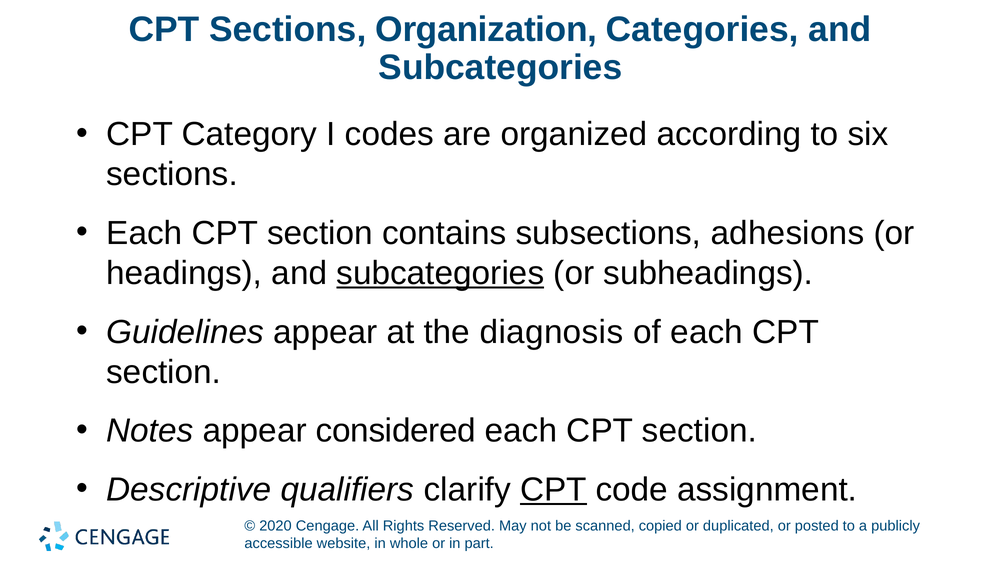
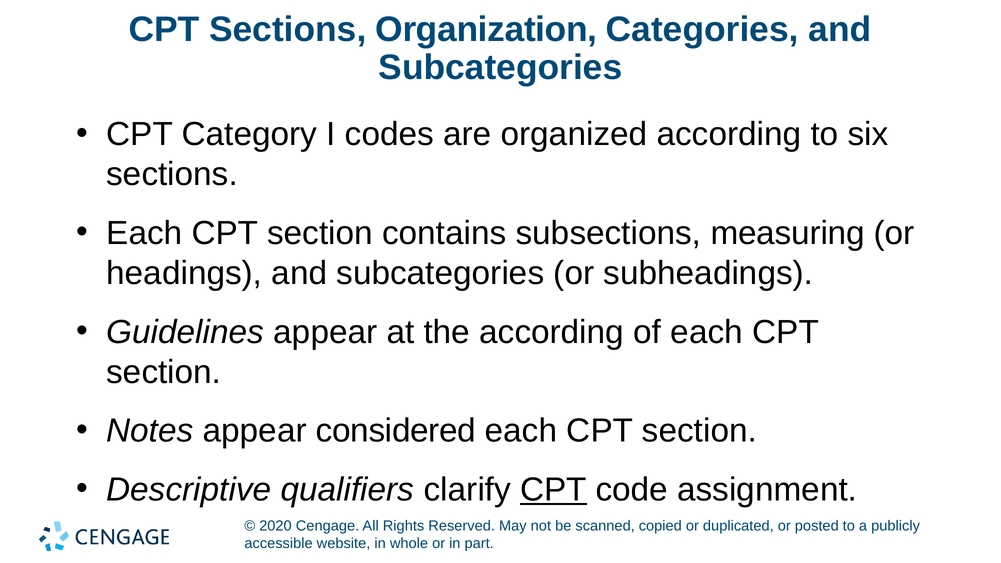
adhesions: adhesions -> measuring (788, 233)
subcategories underline: present -> none (440, 273)
the diagnosis: diagnosis -> according (552, 332)
